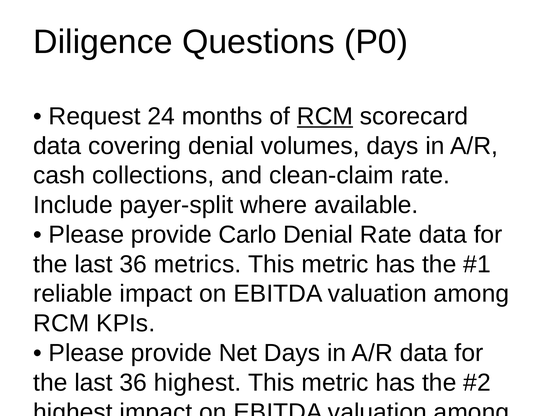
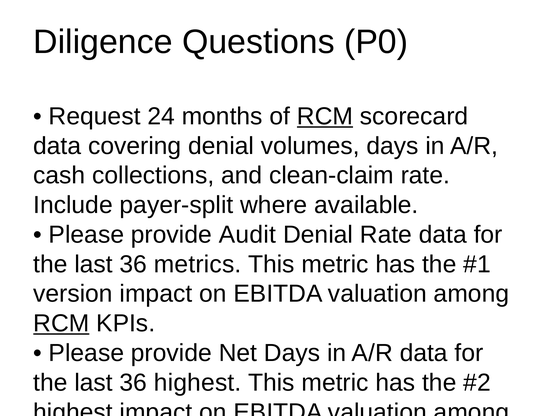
Carlo: Carlo -> Audit (247, 235)
reliable: reliable -> version (73, 294)
RCM underline: none -> present (61, 324)
